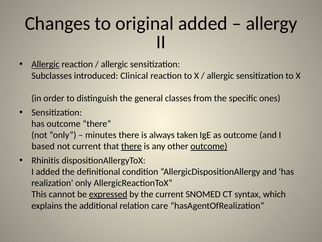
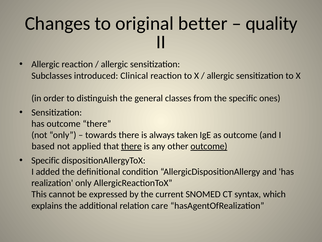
original added: added -> better (203, 23)
allergy: allergy -> quality (272, 23)
Allergic underline: present -> none (45, 64)
minutes: minutes -> towards (101, 135)
not current: current -> applied (87, 146)
Rhinitis: Rhinitis -> Specific (45, 160)
expressed underline: present -> none (108, 194)
